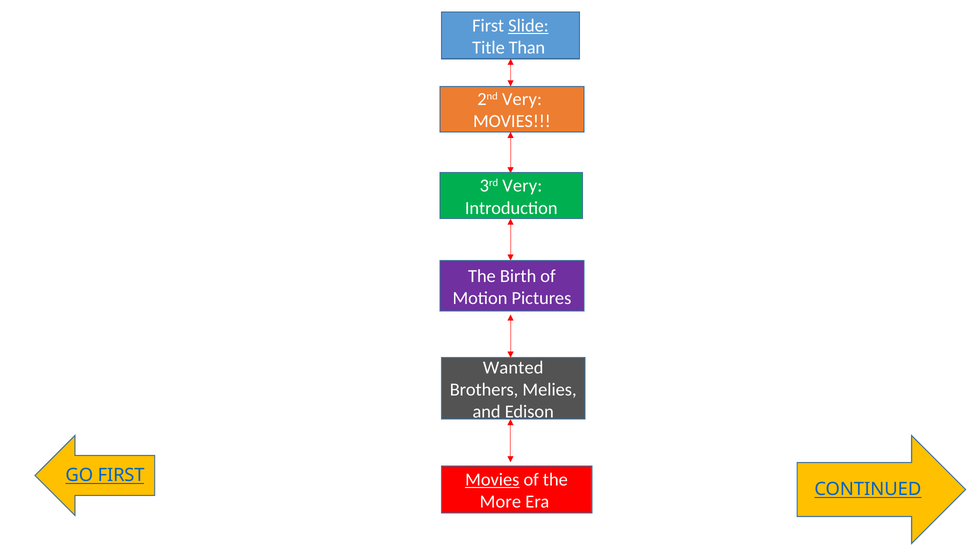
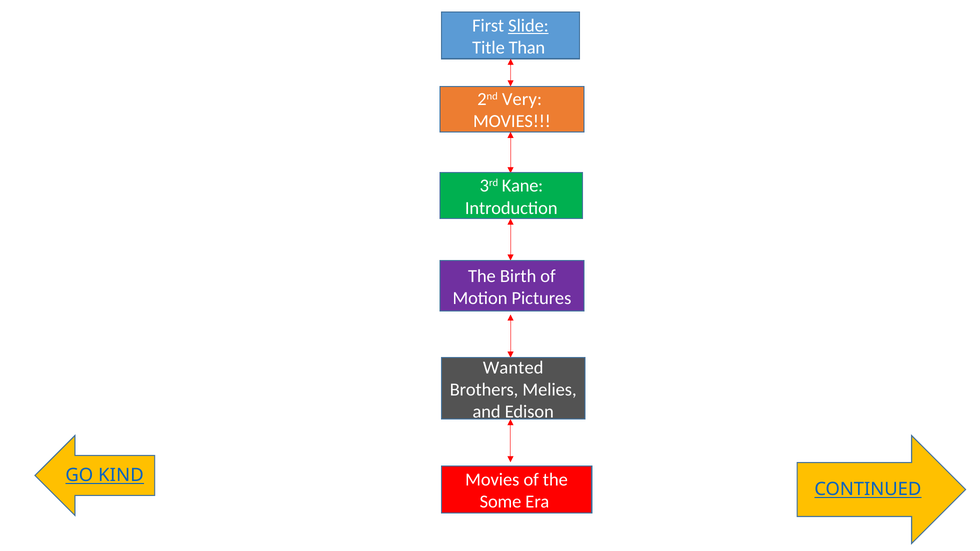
3rd Very: Very -> Kane (522, 186)
GO FIRST: FIRST -> KIND (121, 475)
Movies underline: present -> none (492, 480)
More: More -> Some (501, 502)
